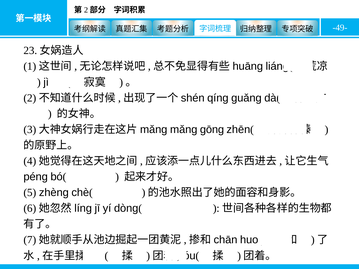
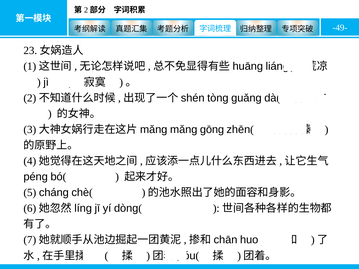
qíng: qíng -> tòng (218, 98)
zhèng: zhèng -> cháng (54, 193)
